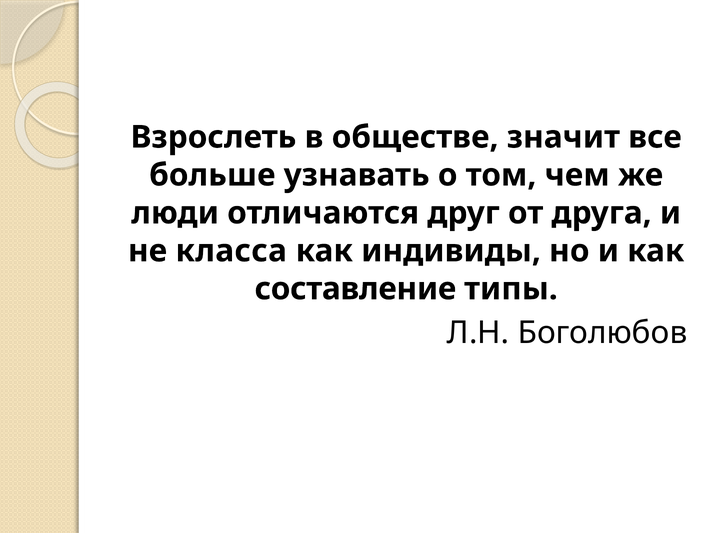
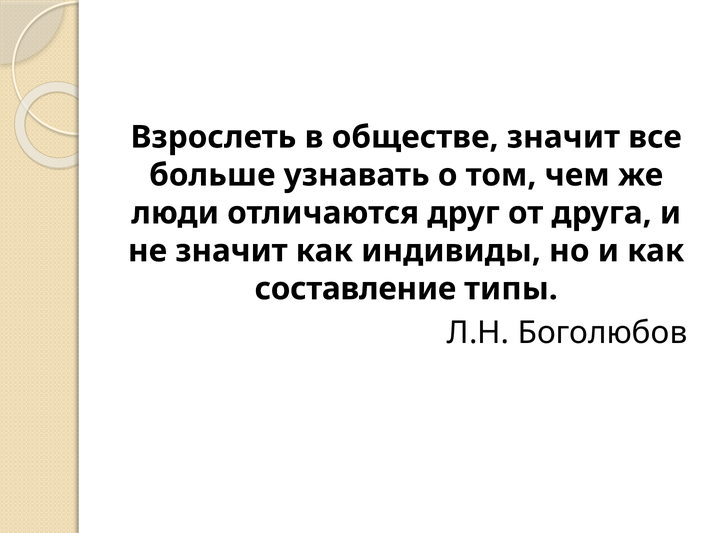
не класса: класса -> значит (231, 251)
